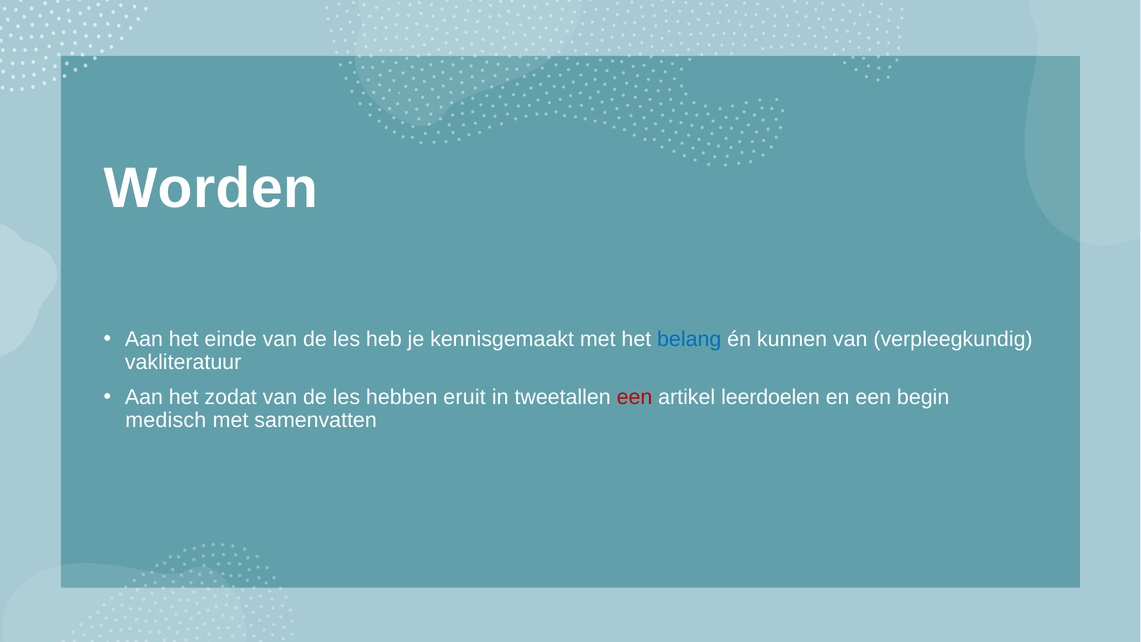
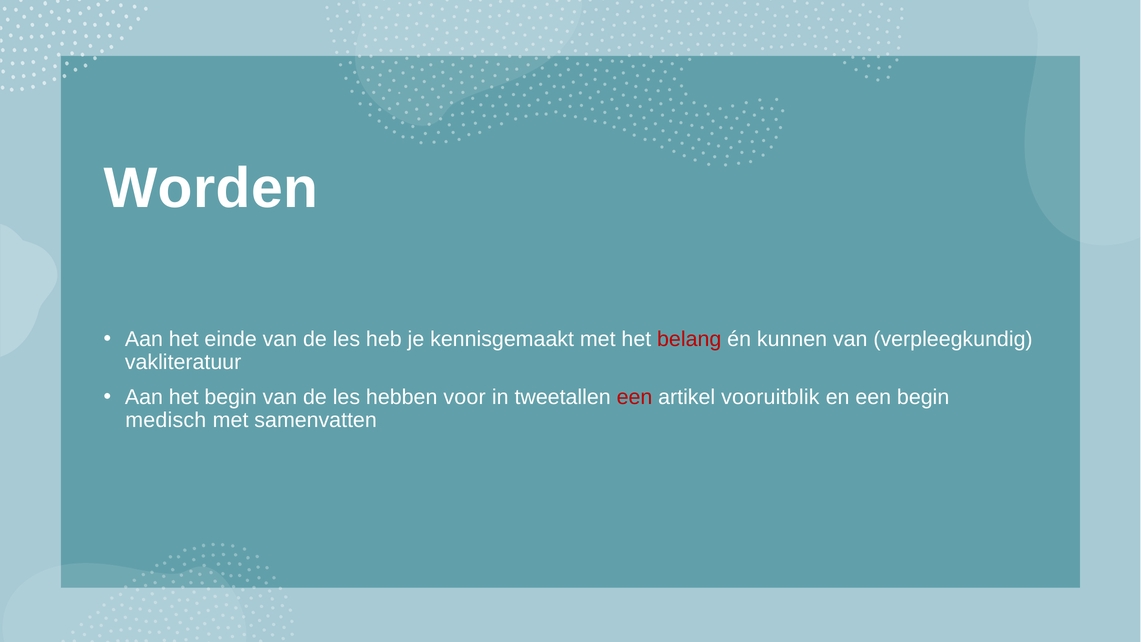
belang colour: blue -> red (689, 339)
het zodat: zodat -> begin (231, 397)
eruit: eruit -> voor (465, 397)
leerdoelen: leerdoelen -> vooruitblik (770, 397)
